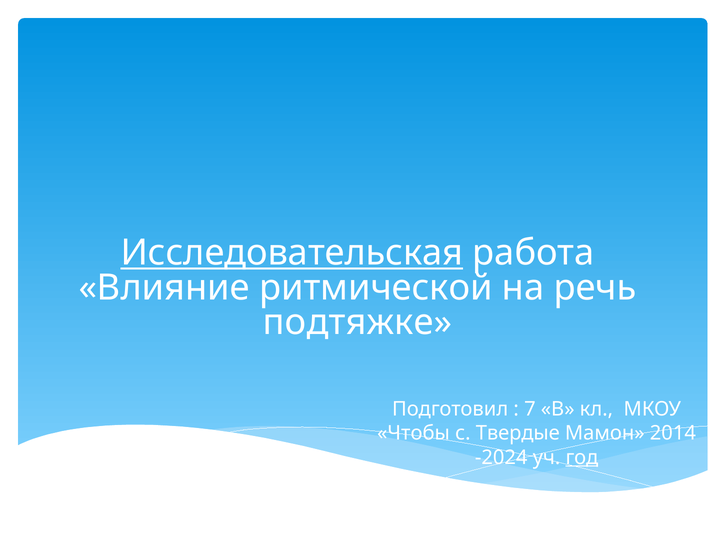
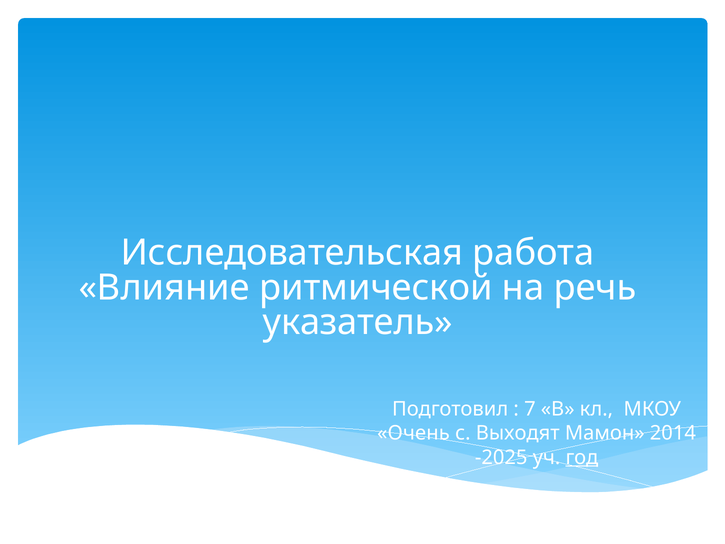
Исследовательская underline: present -> none (292, 253)
подтяжке: подтяжке -> указатель (358, 322)
Чтобы: Чтобы -> Очень (413, 433)
Твердые: Твердые -> Выходят (518, 433)
-2024: -2024 -> -2025 (501, 457)
